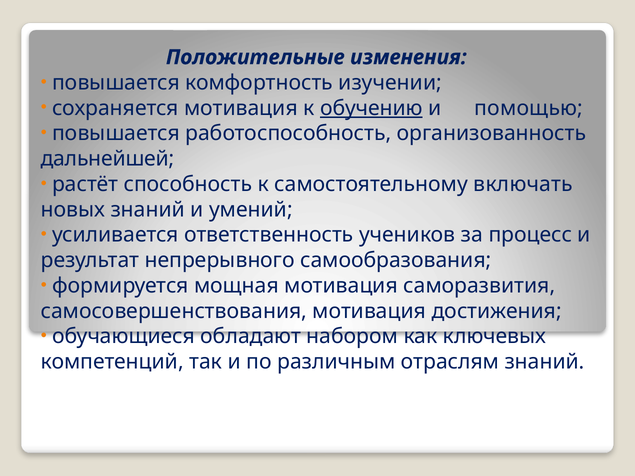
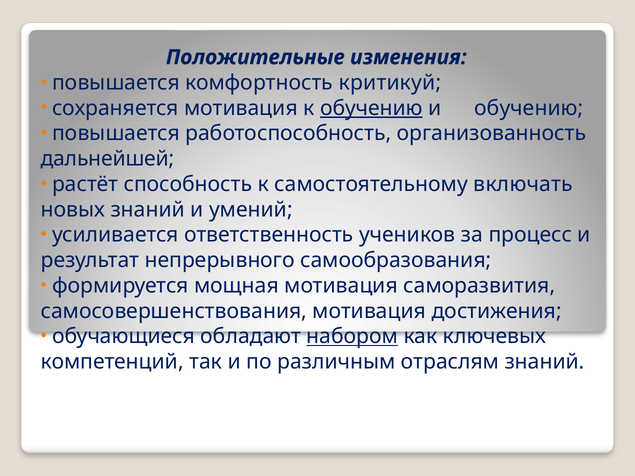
изучении: изучении -> критикуй (390, 83)
и помощью: помощью -> обучению (529, 108)
набором underline: none -> present (352, 337)
